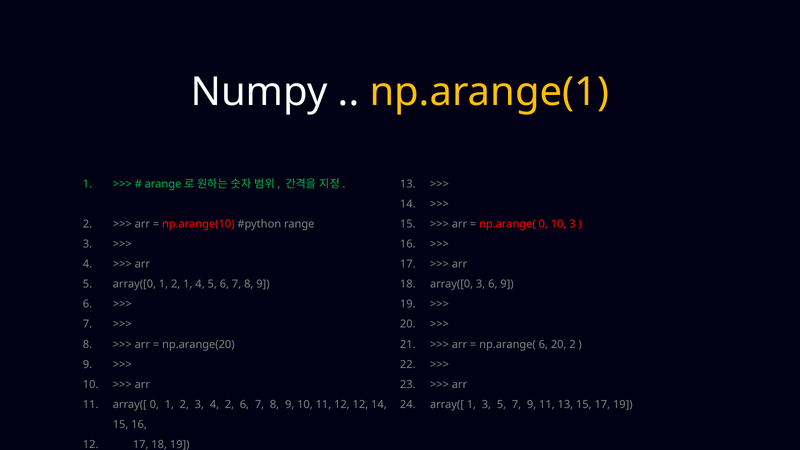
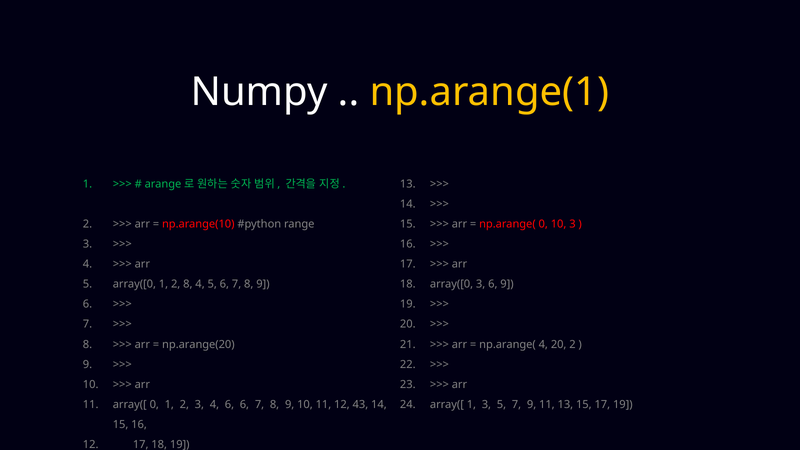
2 1: 1 -> 8 (188, 284)
np.arange( 6: 6 -> 4 (543, 344)
4 2: 2 -> 6 (229, 404)
12 12: 12 -> 43 (360, 404)
